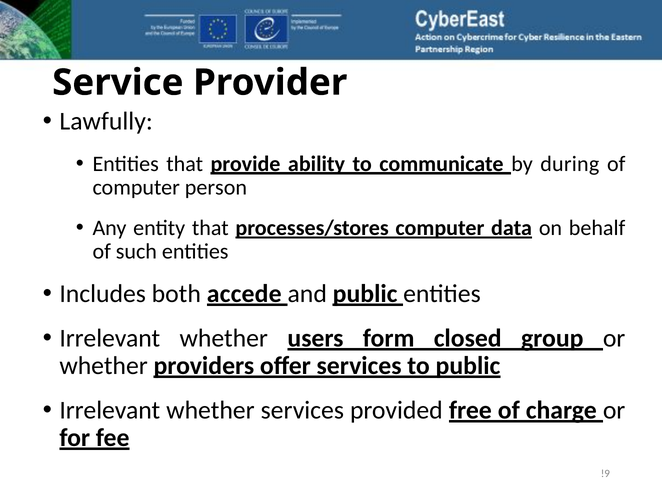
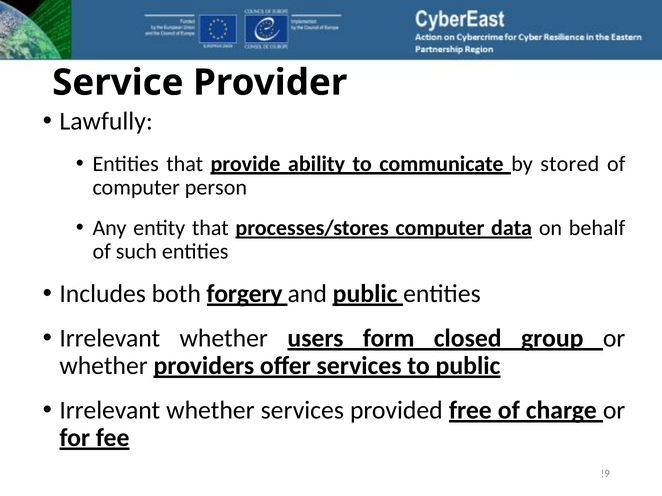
during: during -> stored (570, 164)
accede: accede -> forgery (244, 294)
